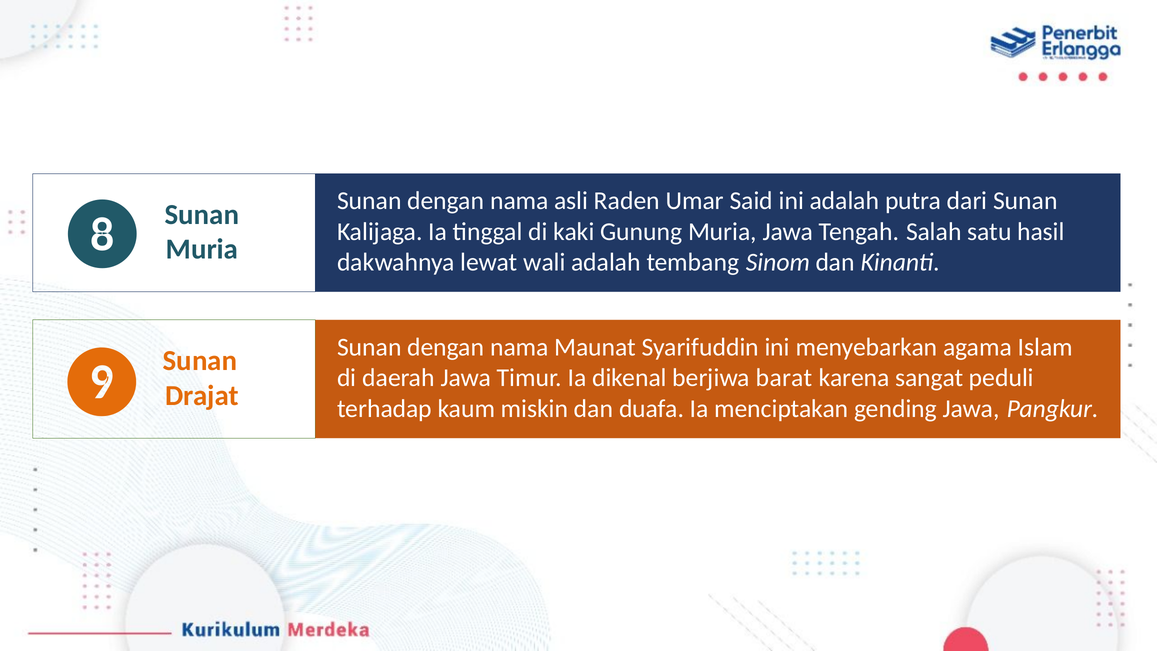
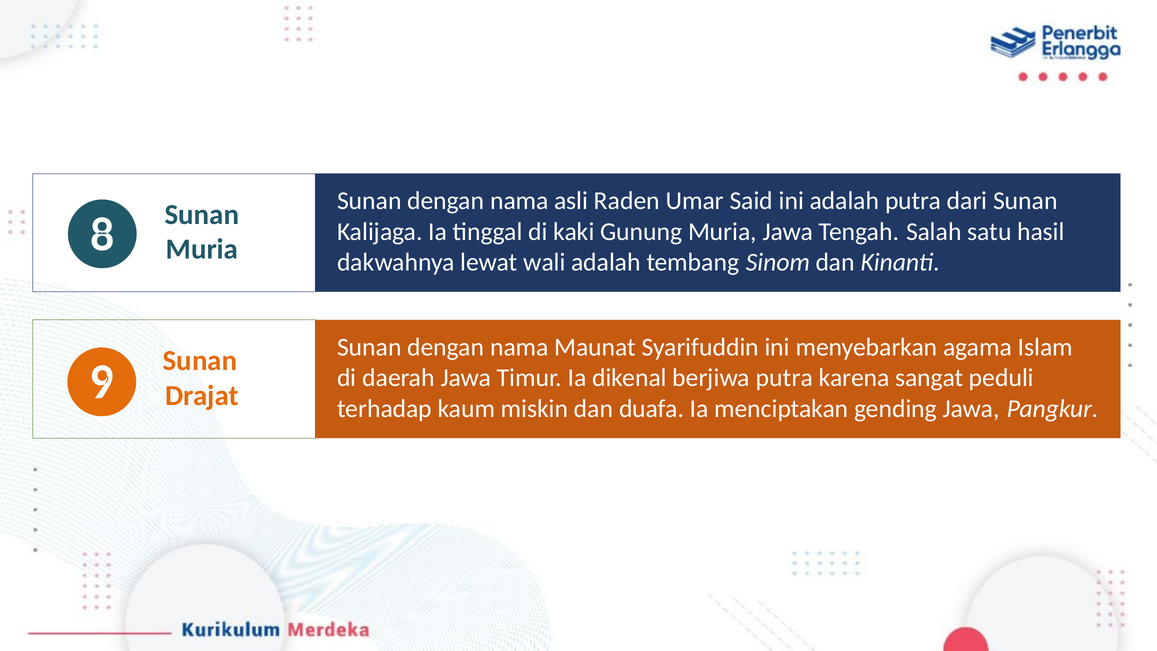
berjiwa barat: barat -> putra (784, 378)
